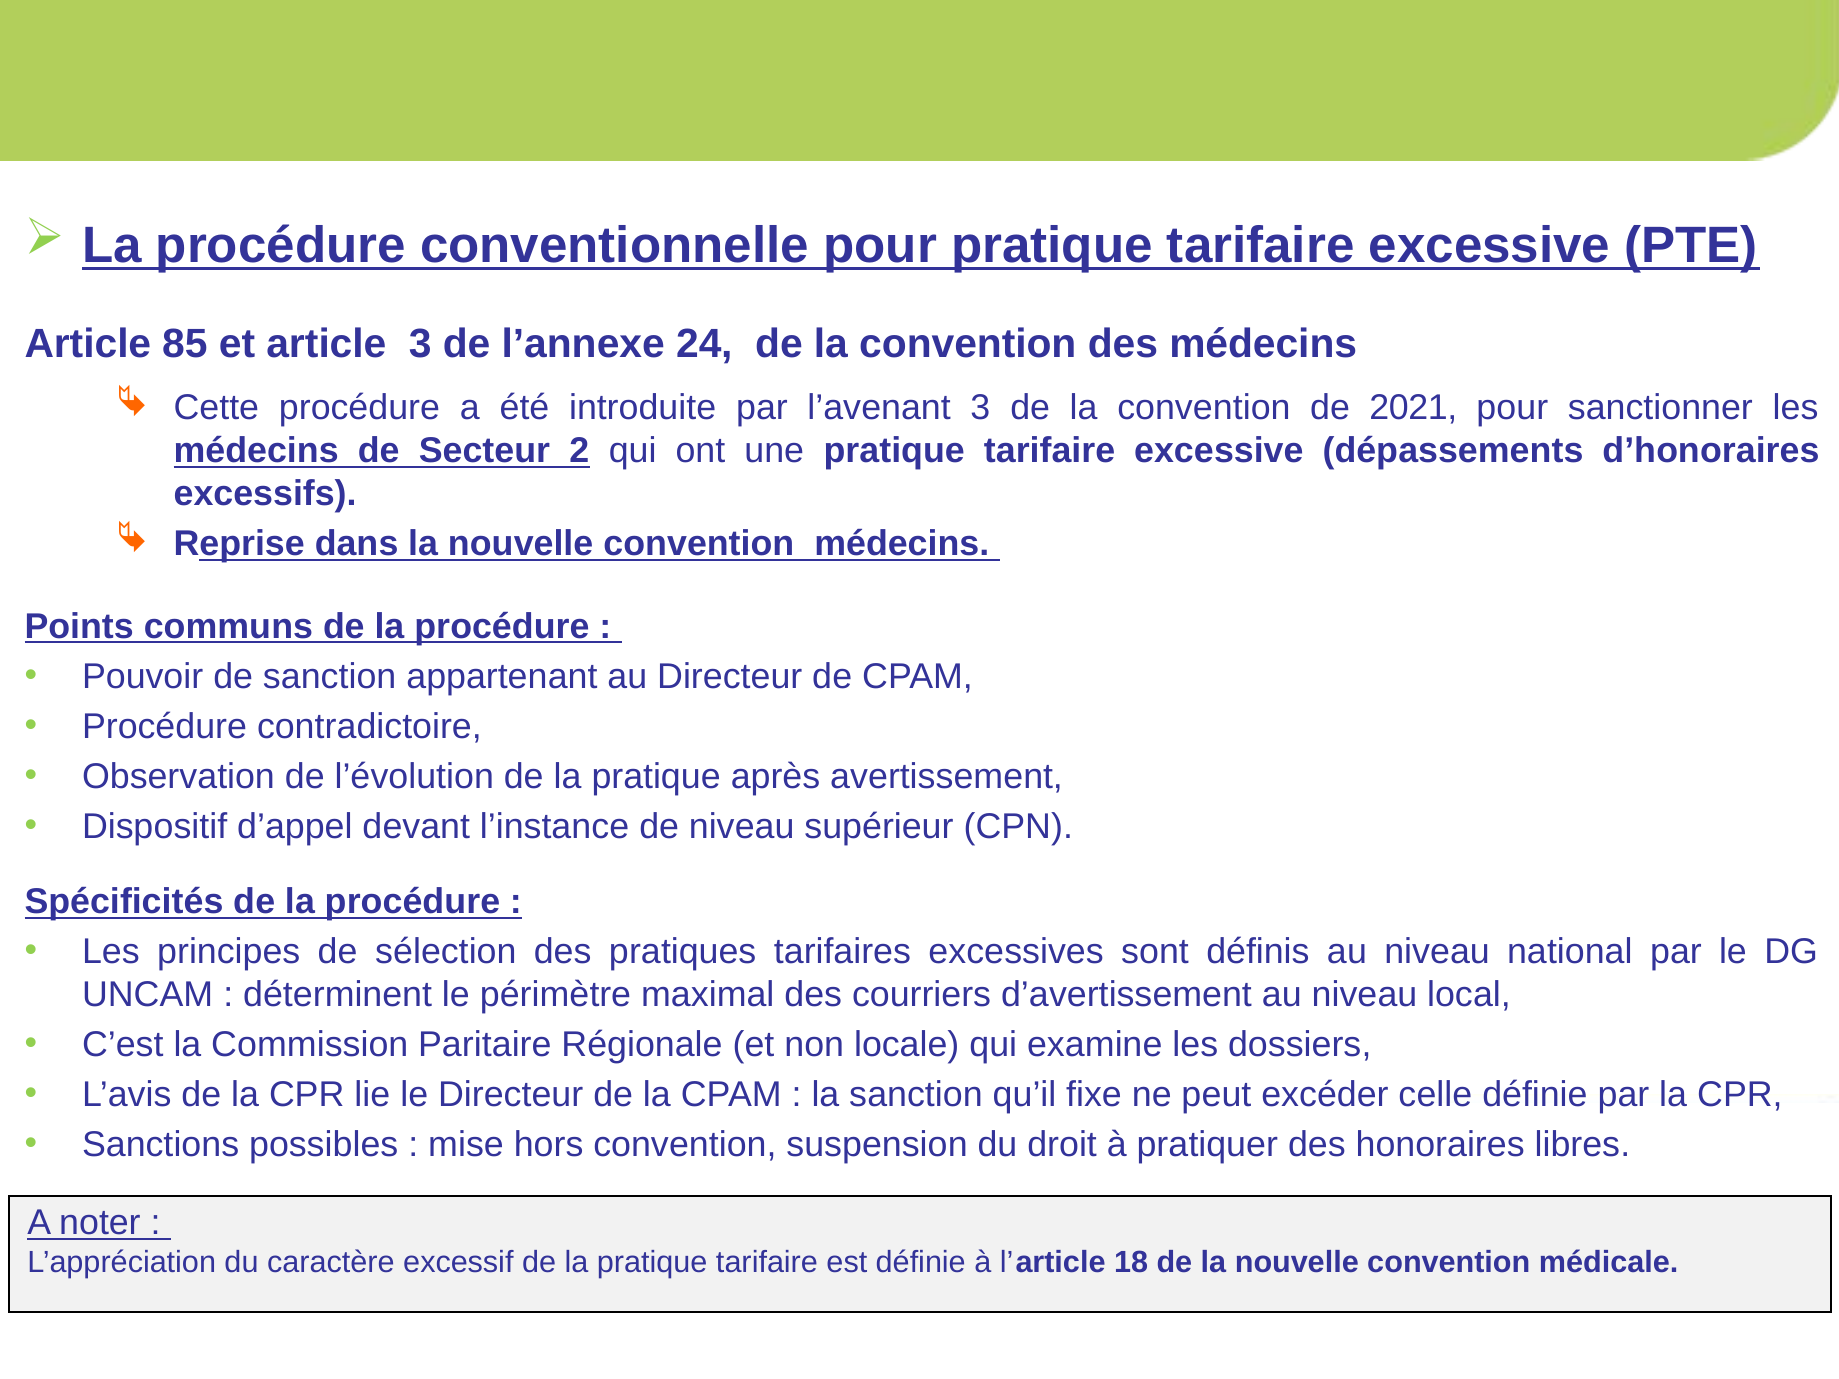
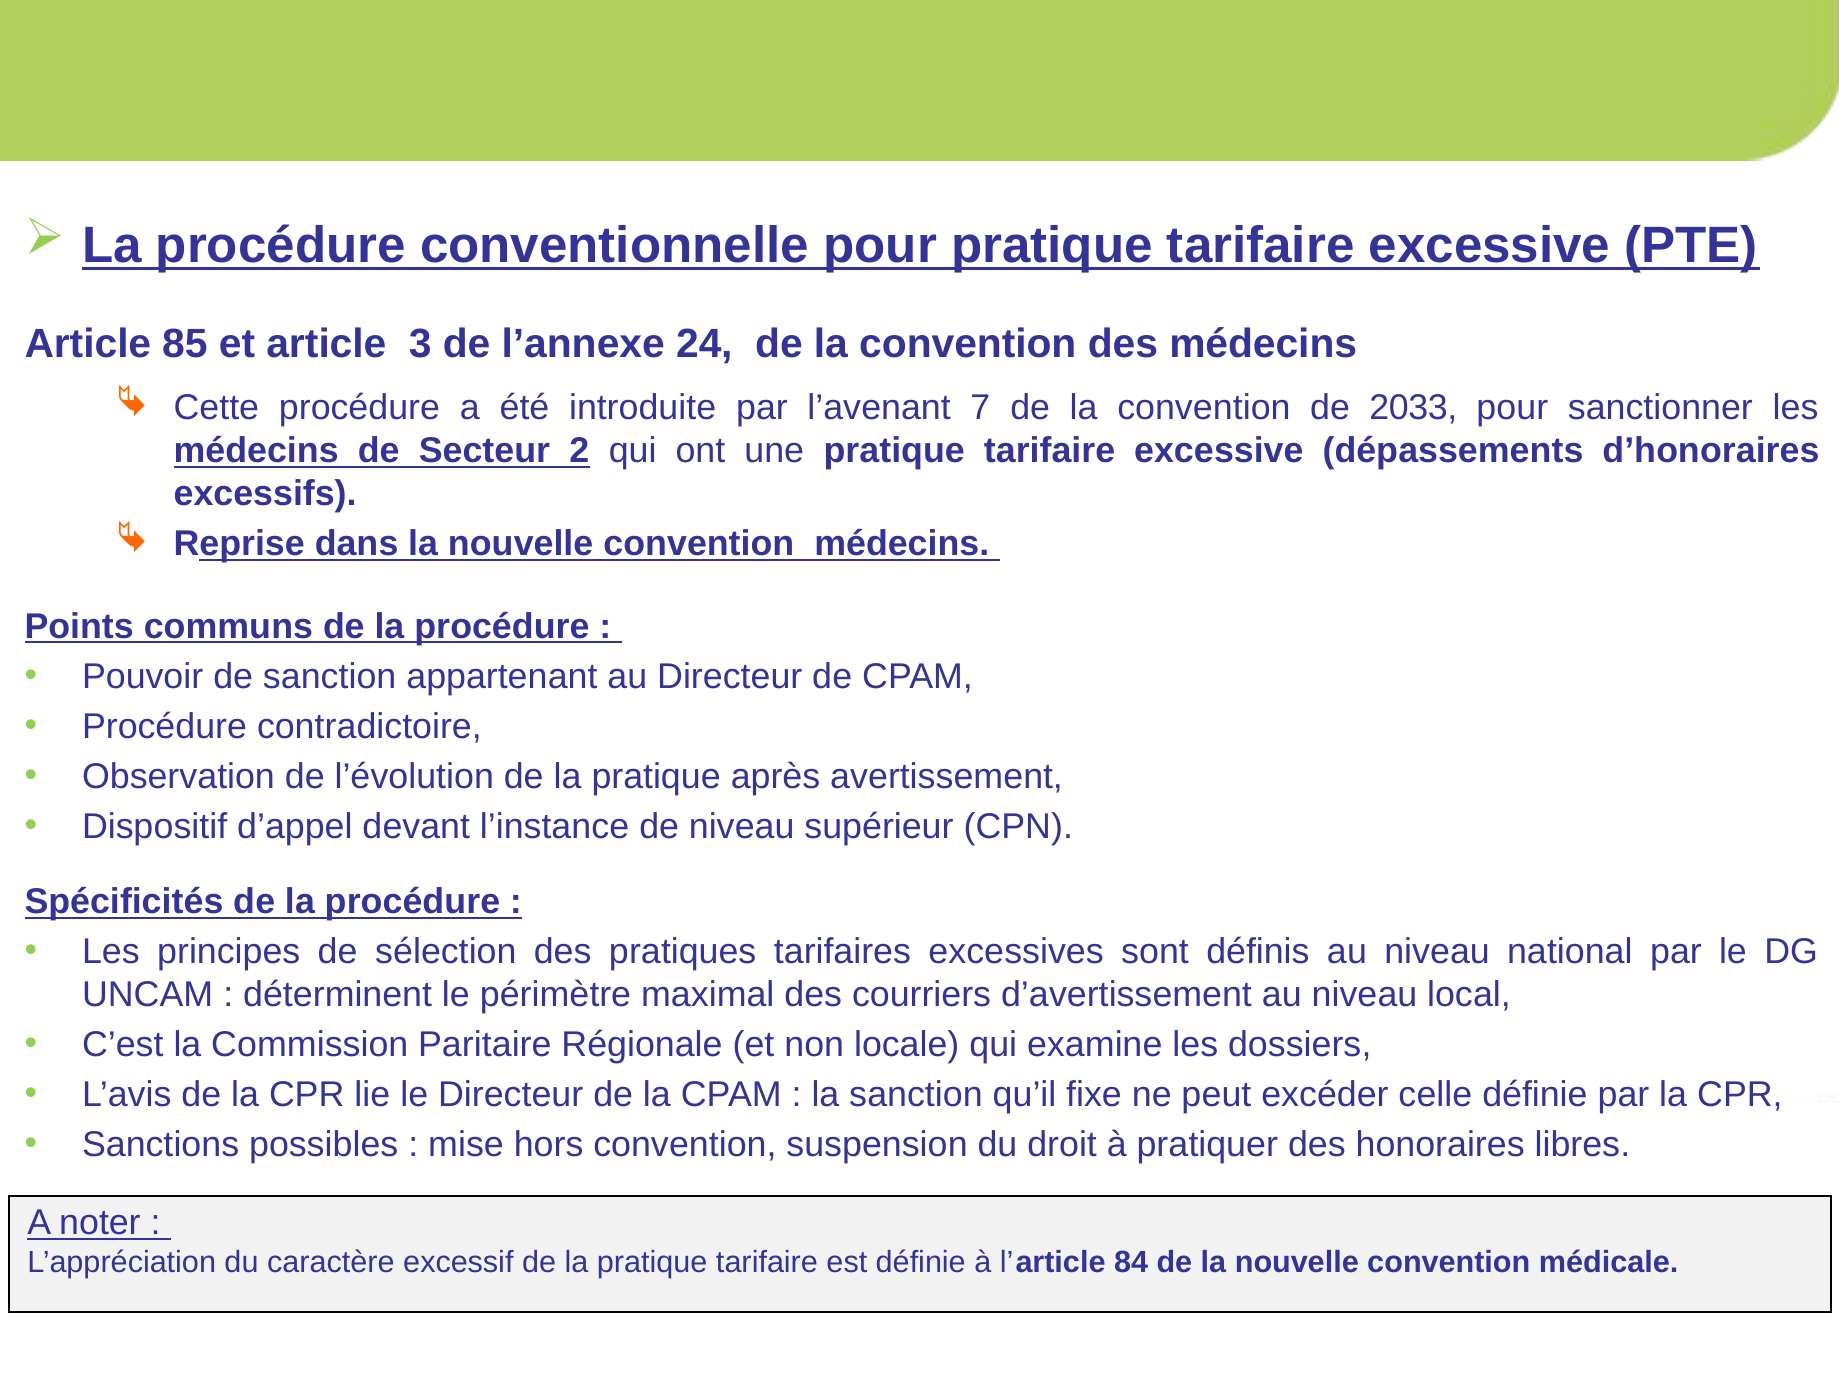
l’avenant 3: 3 -> 7 (980, 408)
2021: 2021 -> 2033 (1413, 408)
18: 18 -> 84 (1131, 1263)
